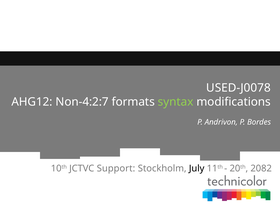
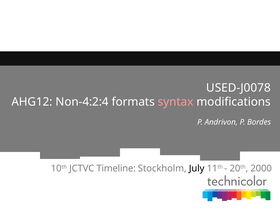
Non-4:2:7: Non-4:2:7 -> Non-4:2:4 (82, 102)
syntax colour: light green -> pink (176, 102)
Support: Support -> Timeline (116, 168)
2082: 2082 -> 2000 (261, 168)
